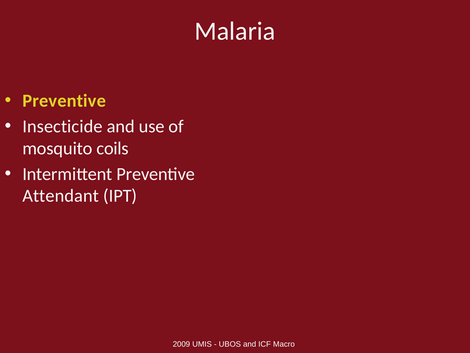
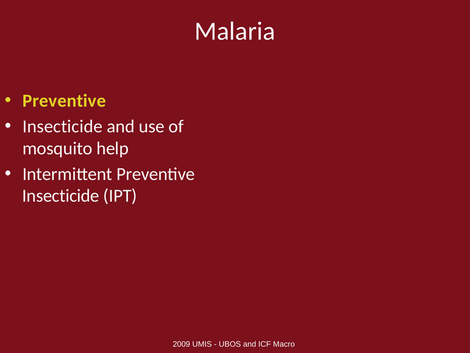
coils: coils -> help (113, 148)
Attendant: Attendant -> Insecticide (61, 196)
